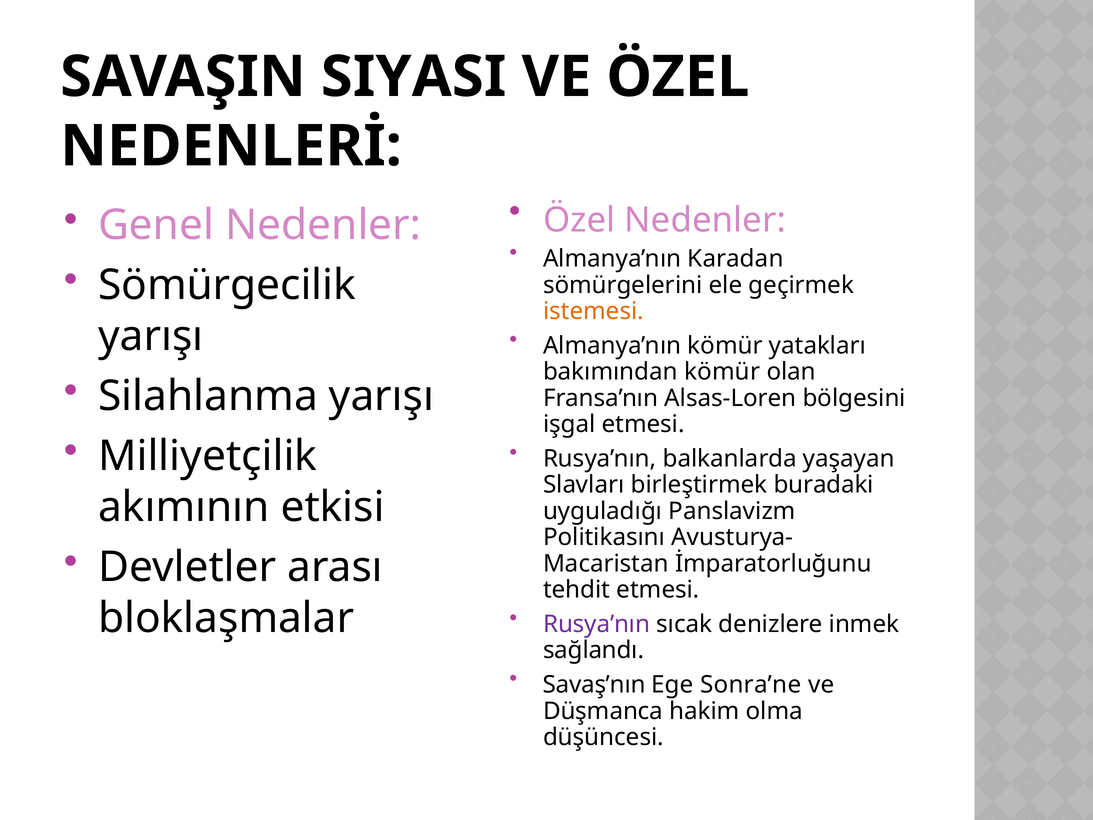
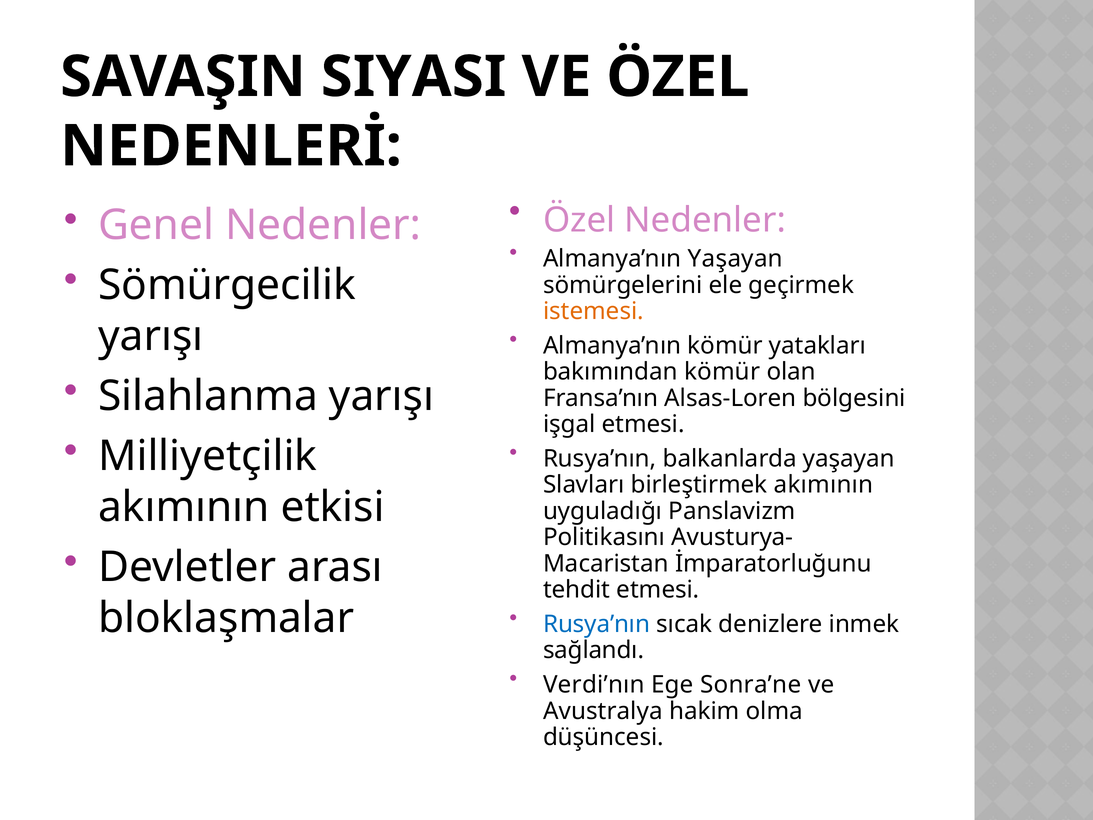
Almanya’nın Karadan: Karadan -> Yaşayan (735, 259)
birleştirmek buradaki: buradaki -> akımının (823, 485)
Rusya’nın colour: purple -> blue (597, 624)
Savaş’nın: Savaş’nın -> Verdi’nın (594, 685)
Düşmanca: Düşmanca -> Avustralya (603, 711)
